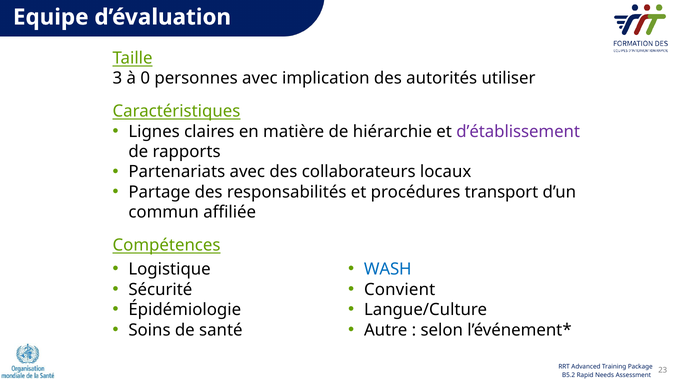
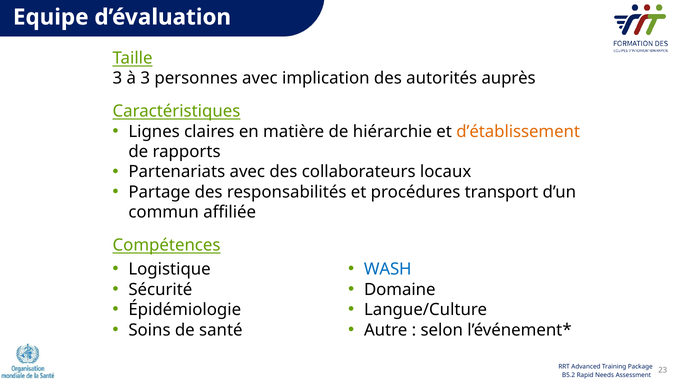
à 0: 0 -> 3 (145, 78)
utiliser: utiliser -> auprès (509, 78)
d’établissement colour: purple -> orange (518, 131)
Convient: Convient -> Domaine (400, 289)
